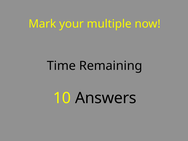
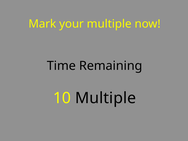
10 Answers: Answers -> Multiple (106, 98)
